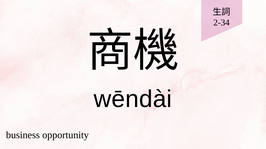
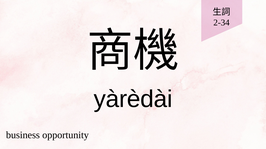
wēndài: wēndài -> yàrèdài (133, 99)
